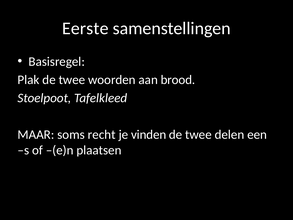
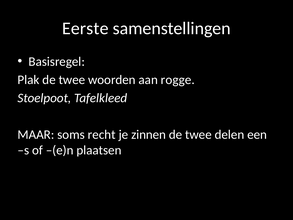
brood: brood -> rogge (178, 80)
vinden: vinden -> zinnen (149, 134)
